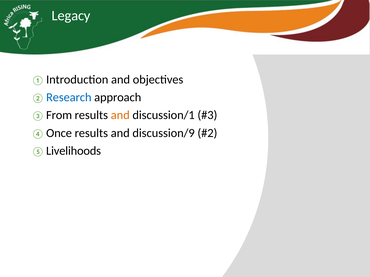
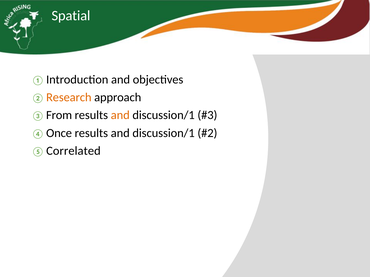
Legacy: Legacy -> Spatial (71, 16)
Research colour: blue -> orange (69, 98)
discussion/9: discussion/9 -> discussion/1 (164, 133)
Livelihoods: Livelihoods -> Correlated (73, 151)
